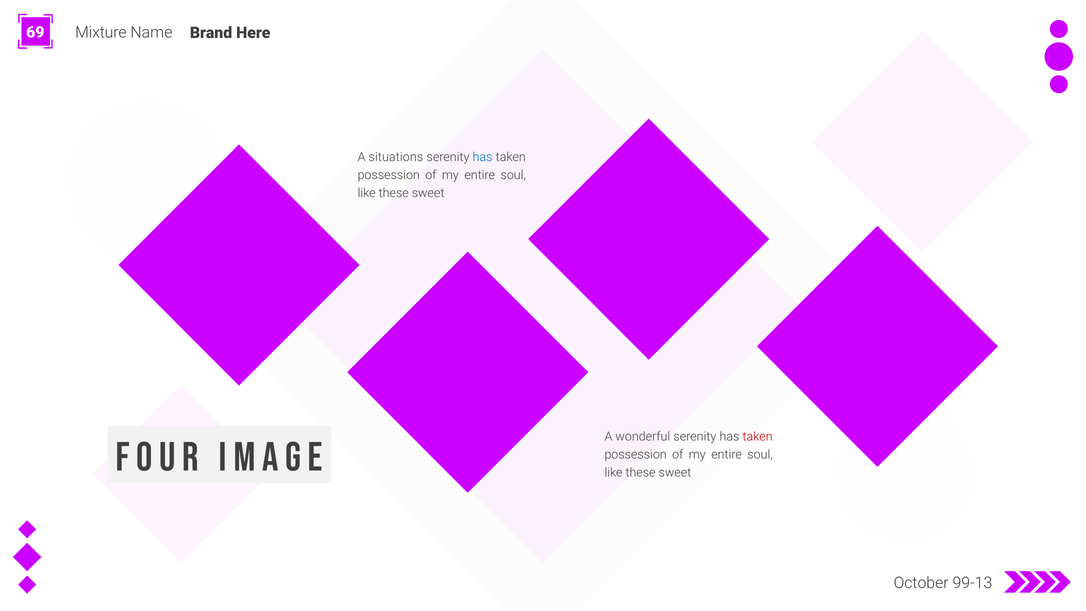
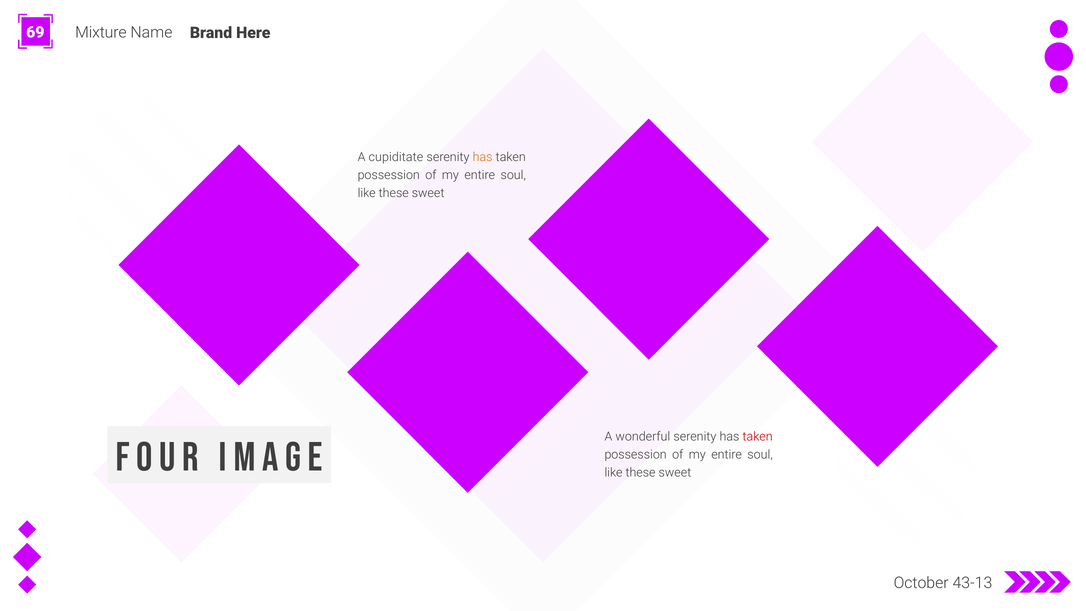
situations: situations -> cupiditate (396, 157)
has colour: blue -> orange (483, 157)
99-13: 99-13 -> 43-13 (972, 583)
